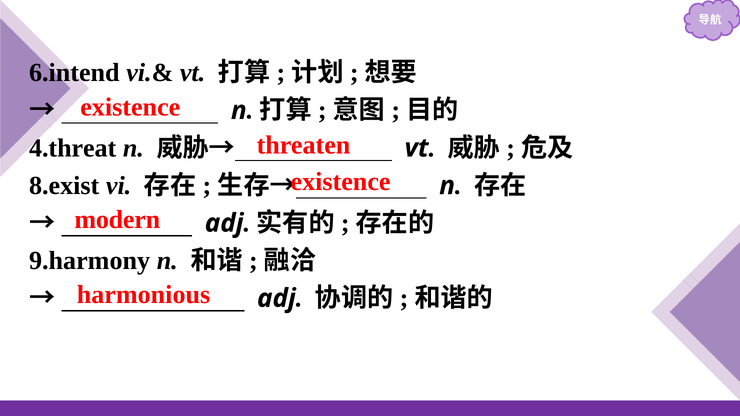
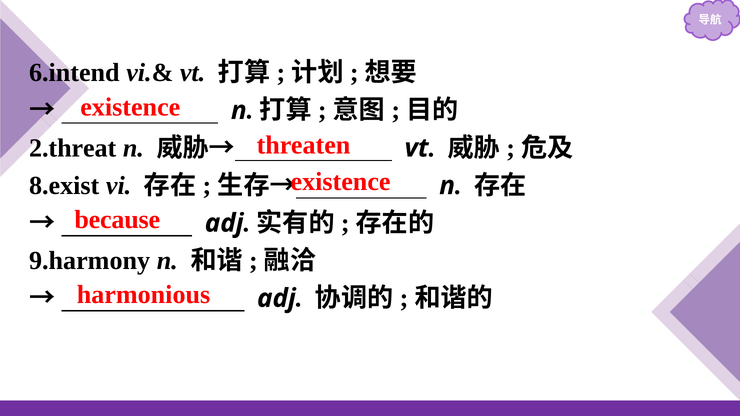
4.threat: 4.threat -> 2.threat (73, 148)
modern: modern -> because (117, 220)
